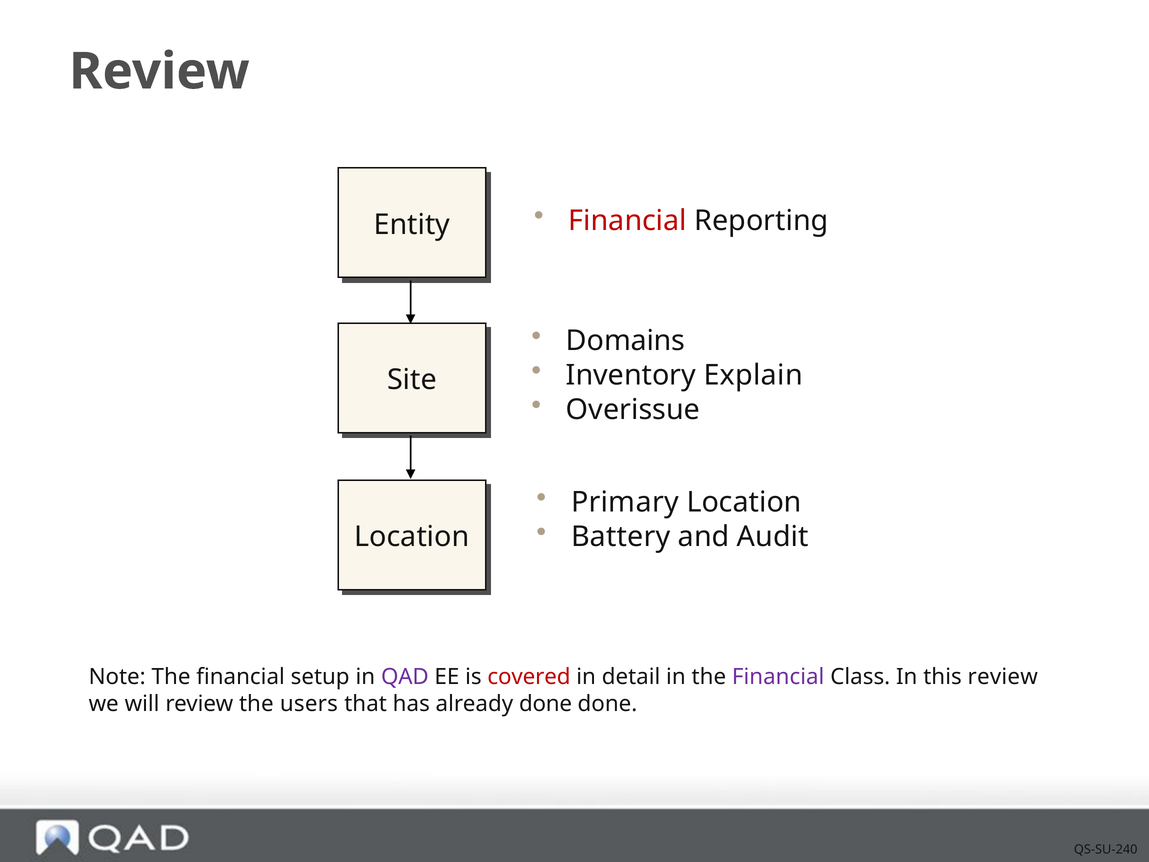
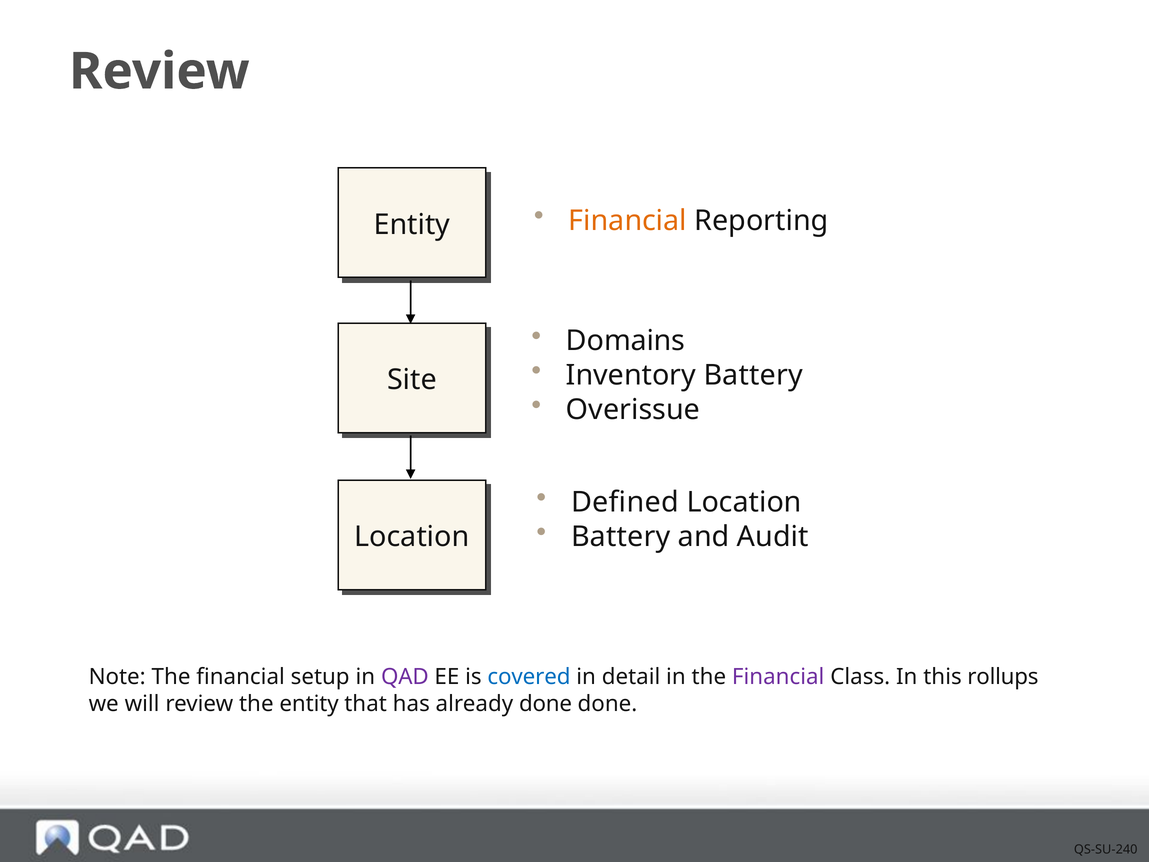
Financial colour: red -> orange (628, 221)
Inventory Explain: Explain -> Battery (753, 375)
Primary: Primary -> Defined (625, 502)
covered colour: red -> blue (529, 677)
this review: review -> rollups (1003, 677)
the users: users -> entity (309, 704)
